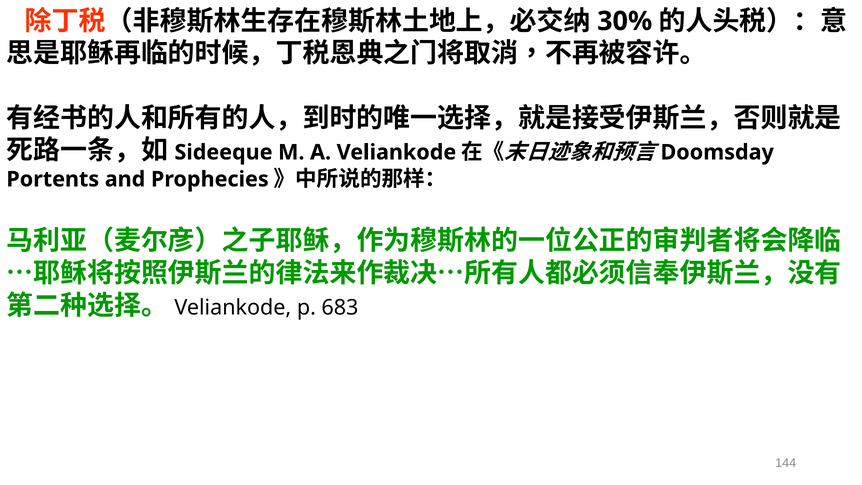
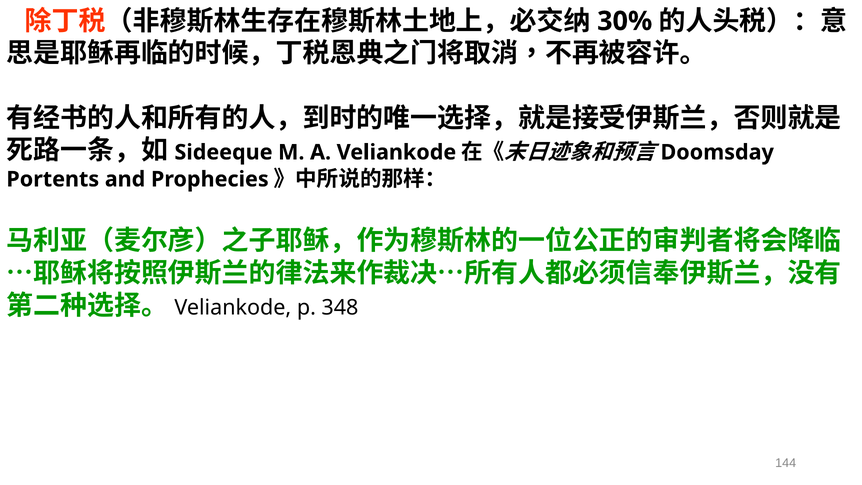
683: 683 -> 348 (340, 307)
